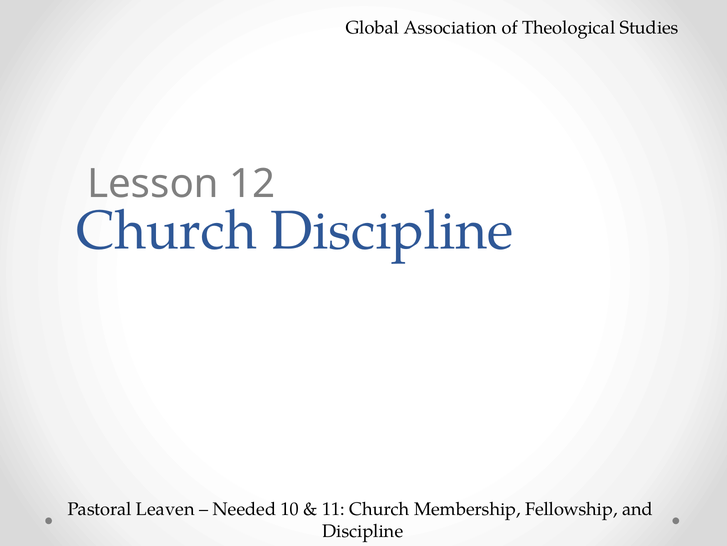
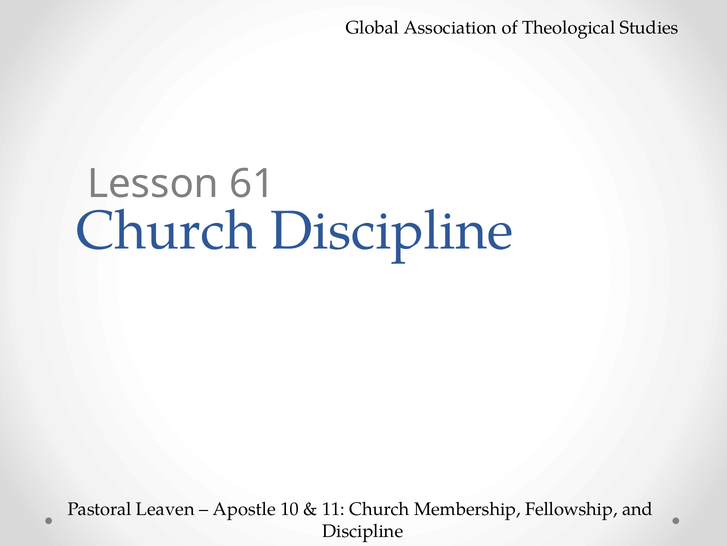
12: 12 -> 61 (252, 183)
Needed: Needed -> Apostle (244, 509)
